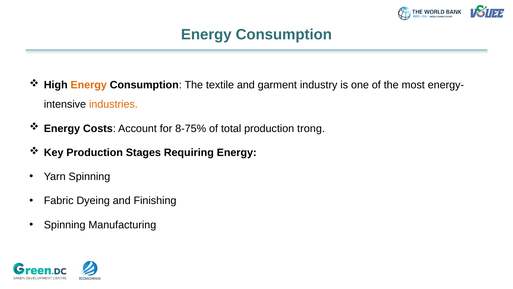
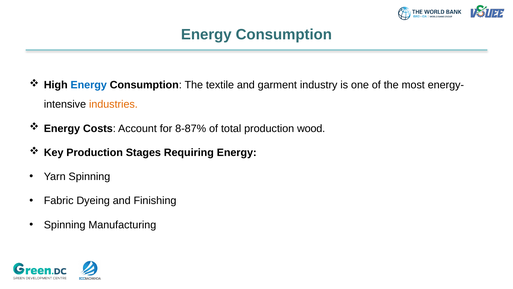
Energy colour: orange -> blue (89, 85)
8-75%: 8-75% -> 8-87% (191, 128)
trong: trong -> wood (311, 128)
